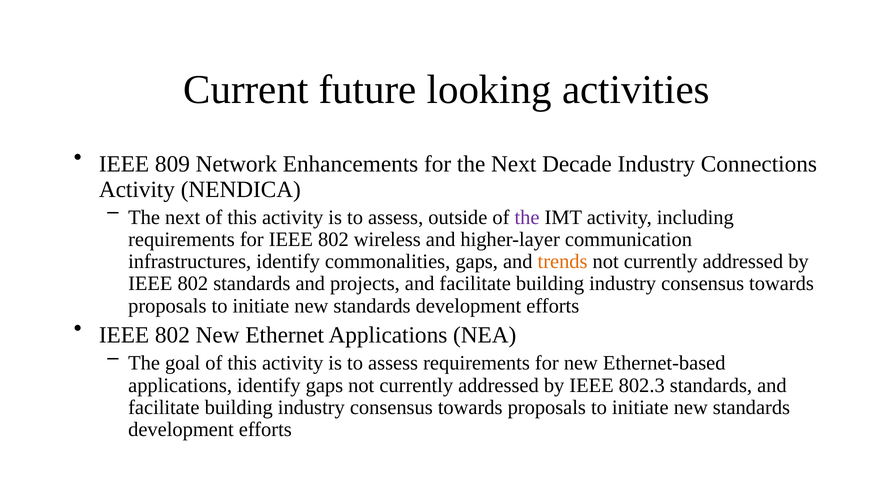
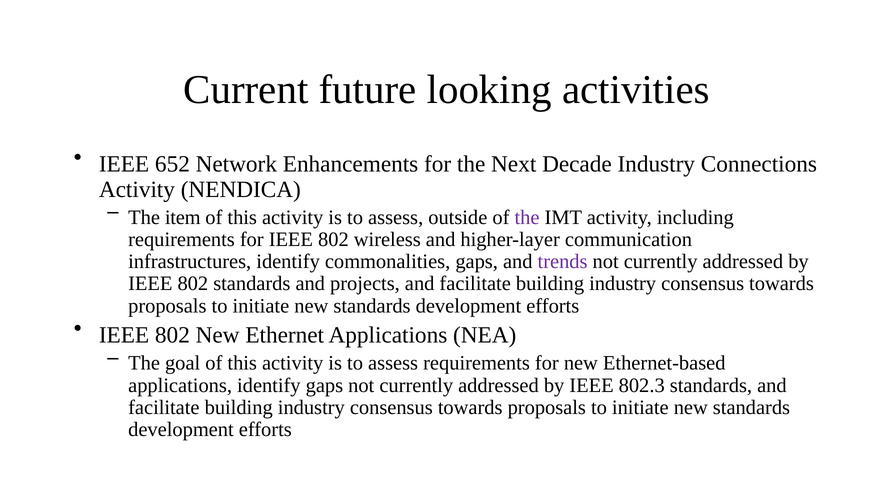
809: 809 -> 652 (172, 164)
next: next -> item (183, 217)
trends colour: orange -> purple (563, 262)
